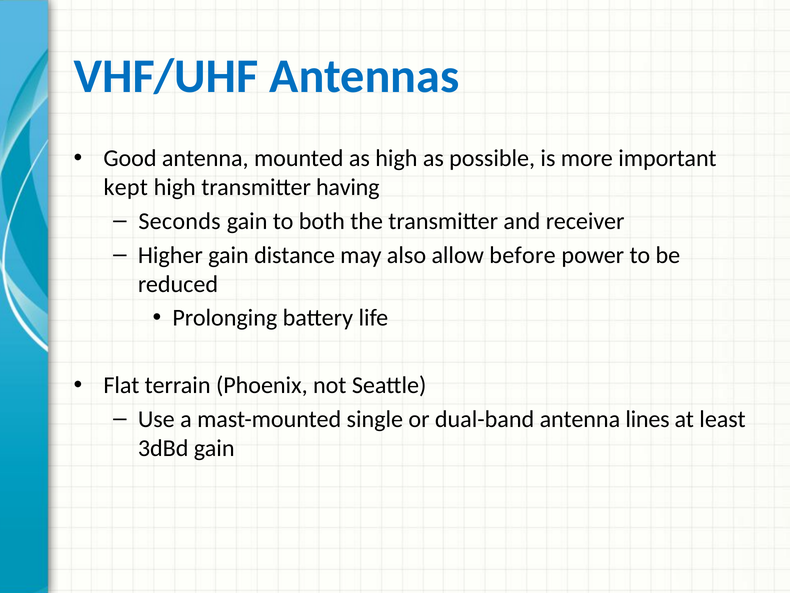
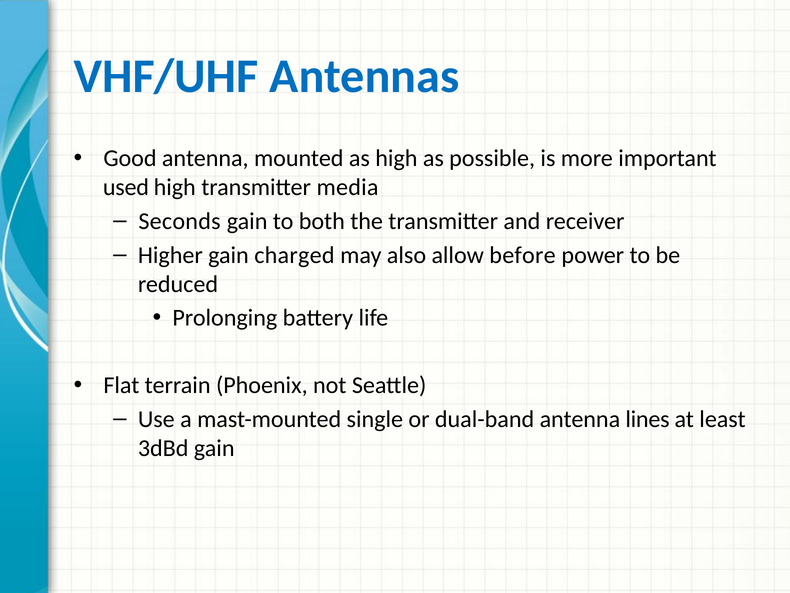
kept: kept -> used (126, 187)
having: having -> media (348, 187)
distance: distance -> charged (294, 255)
